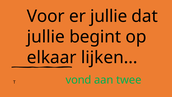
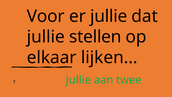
begint: begint -> stellen (95, 37)
T vond: vond -> jullie (78, 80)
